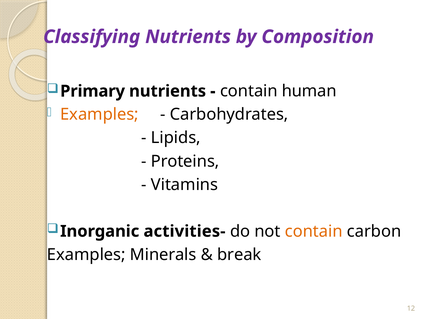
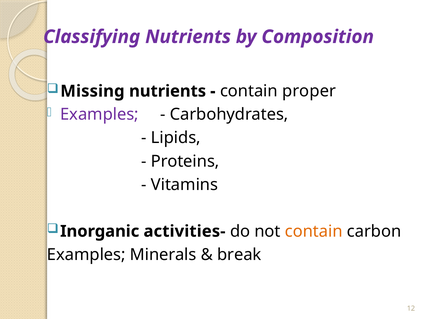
Primary: Primary -> Missing (92, 91)
human: human -> proper (309, 91)
Examples colour: orange -> purple (99, 114)
